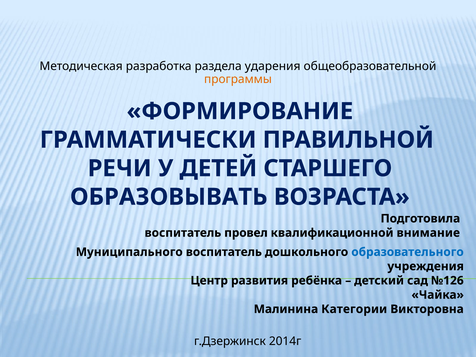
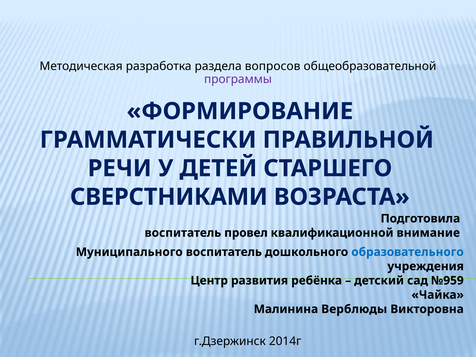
ударения: ударения -> вопросов (273, 66)
программы colour: orange -> purple (238, 79)
ОБРАЗОВЫВАТЬ: ОБРАЗОВЫВАТЬ -> СВЕРСТНИКАМИ (169, 197)
№126: №126 -> №959 (447, 281)
Категории: Категории -> Верблюды (354, 309)
